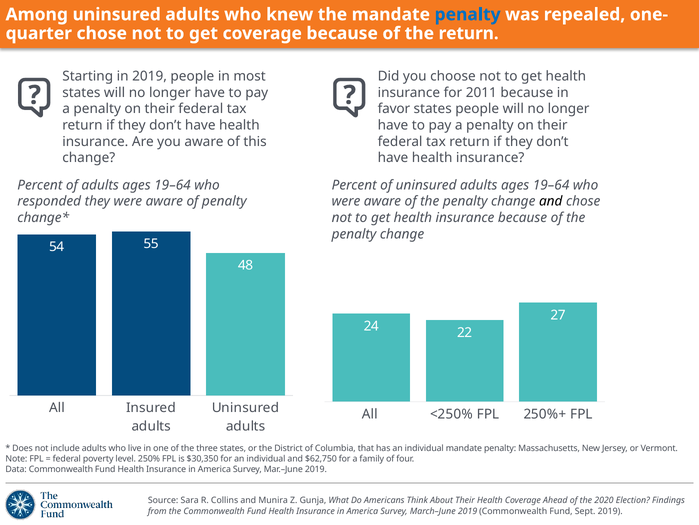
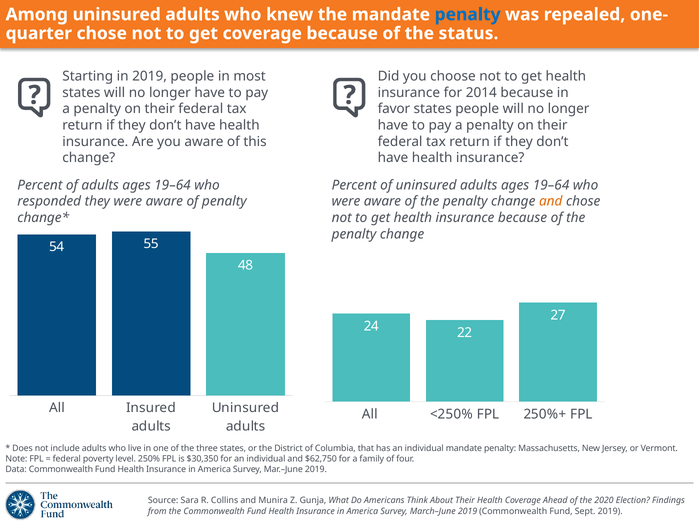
the return: return -> status (468, 33)
2011: 2011 -> 2014 (481, 92)
and colour: black -> orange (551, 201)
